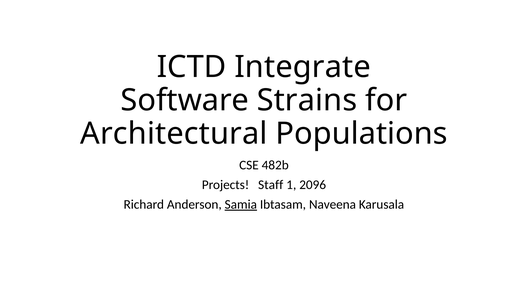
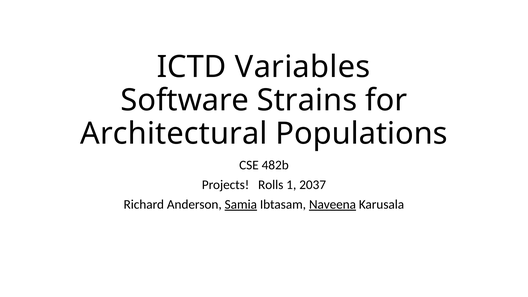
Integrate: Integrate -> Variables (303, 67)
Staff: Staff -> Rolls (271, 185)
2096: 2096 -> 2037 (313, 185)
Naveena underline: none -> present (332, 205)
